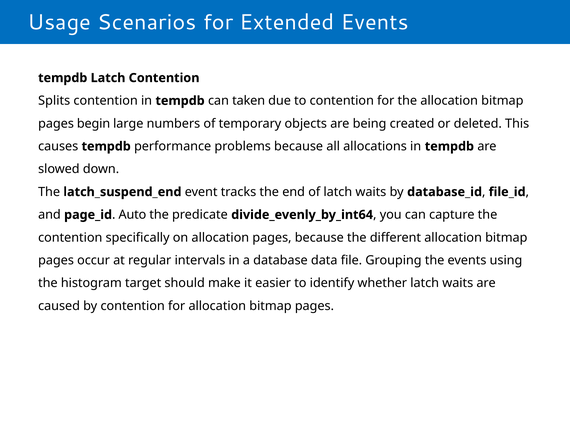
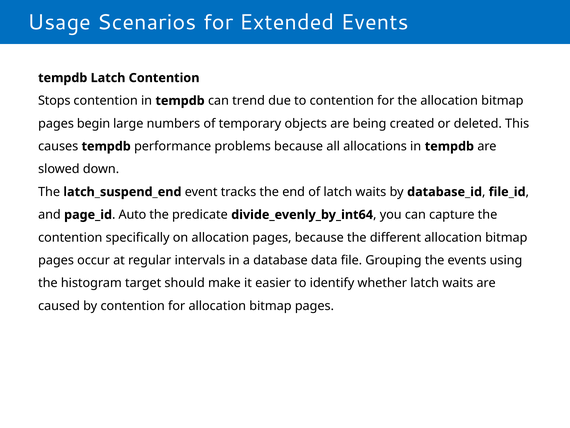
Splits: Splits -> Stops (54, 101)
taken: taken -> trend (249, 101)
